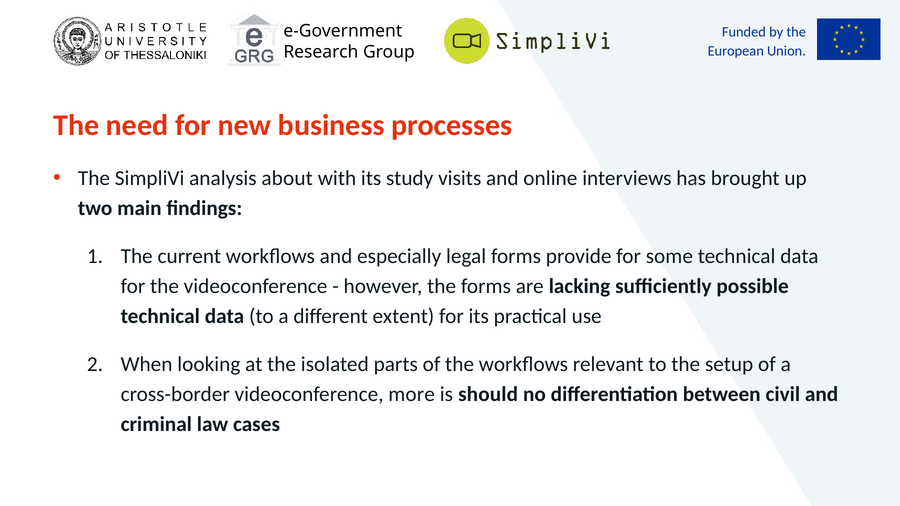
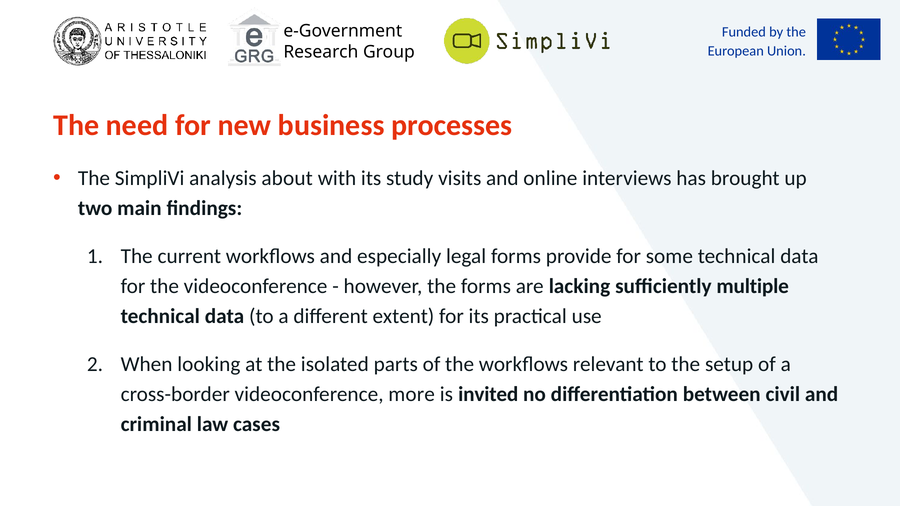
possible: possible -> multiple (753, 286)
should: should -> invited (488, 394)
